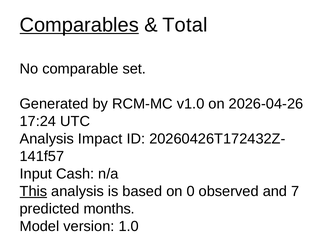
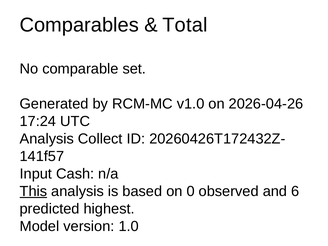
Comparables underline: present -> none (79, 25)
Impact: Impact -> Collect (100, 139)
7: 7 -> 6 (295, 191)
months: months -> highest (109, 209)
